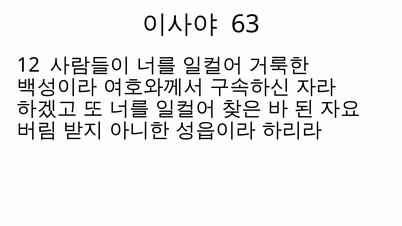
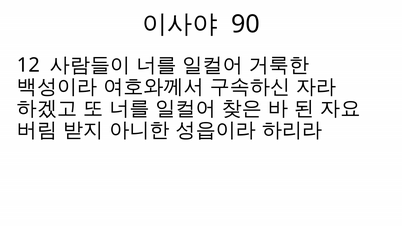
63: 63 -> 90 (245, 24)
